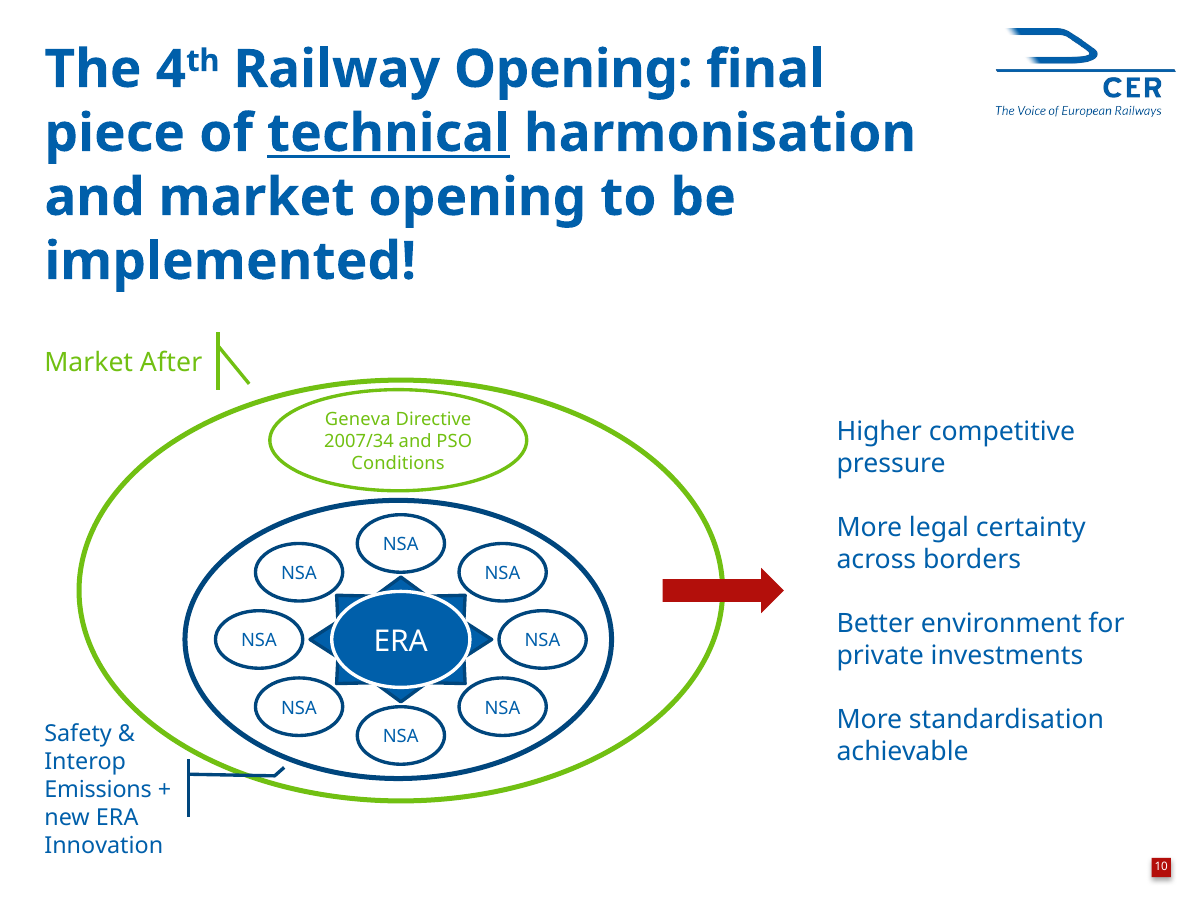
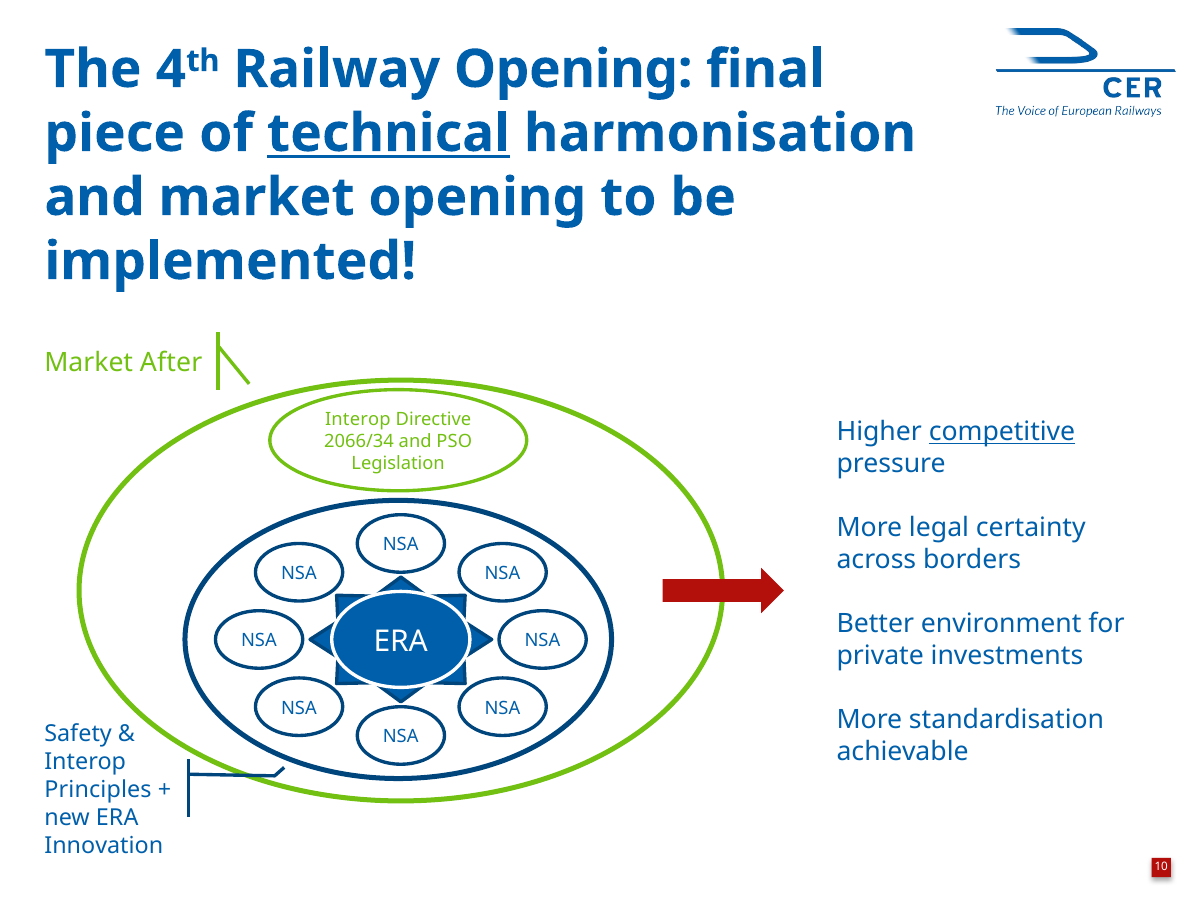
Geneva: Geneva -> Interop (358, 419)
competitive underline: none -> present (1002, 432)
2007/34: 2007/34 -> 2066/34 (359, 441)
Conditions: Conditions -> Legislation (398, 463)
Emissions: Emissions -> Principles (98, 790)
